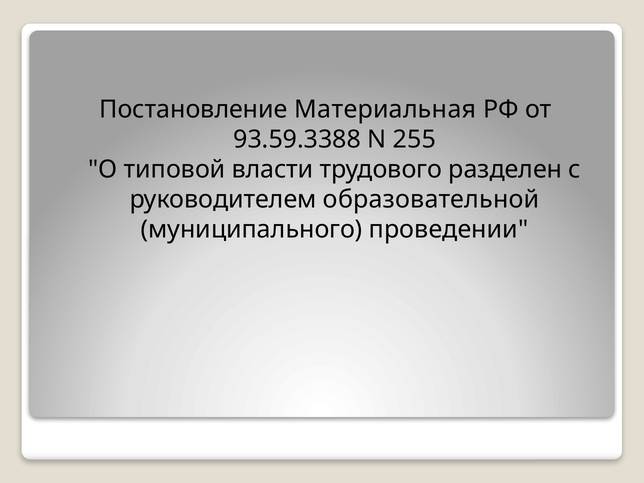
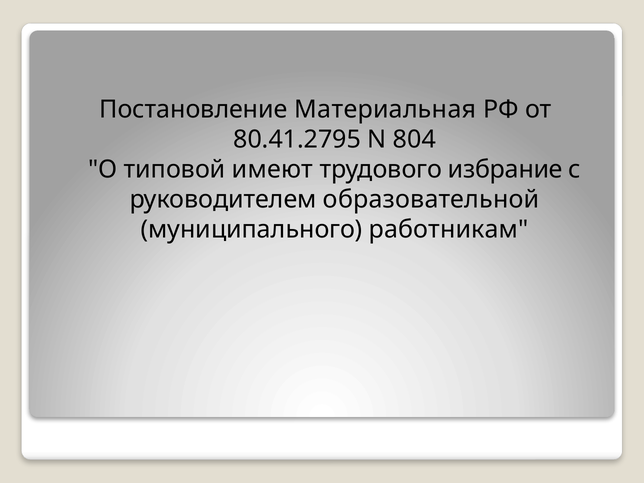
93.59.3388: 93.59.3388 -> 80.41.2795 (297, 139)
255: 255 -> 804 (414, 139)
власти: власти -> имеют (272, 169)
разделен: разделен -> избрание (505, 169)
проведении: проведении -> работникам (449, 230)
